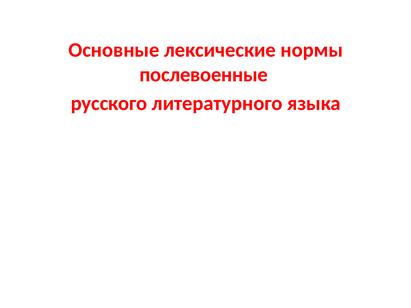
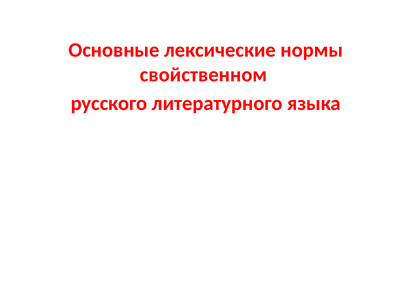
послевоенные: послевоенные -> свойственном (204, 75)
